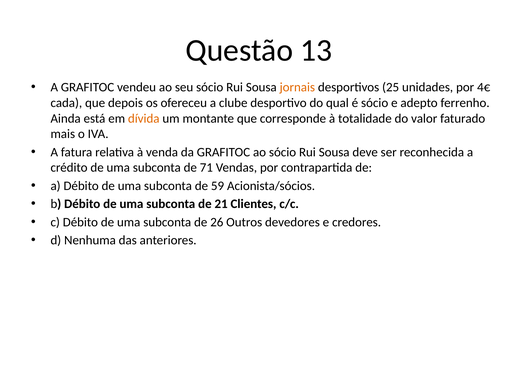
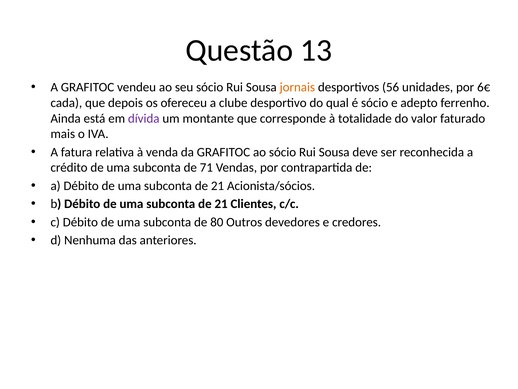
25: 25 -> 56 (391, 87)
4€: 4€ -> 6€ (484, 87)
dívida colour: orange -> purple (144, 118)
59: 59 -> 21 (218, 186)
26: 26 -> 80 (217, 222)
